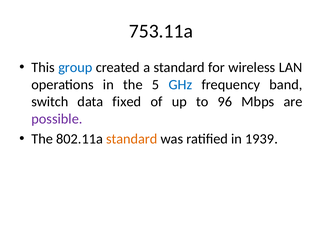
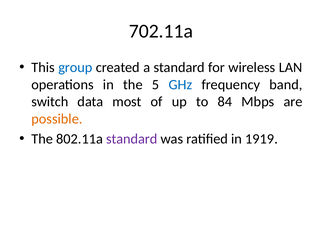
753.11a: 753.11a -> 702.11a (161, 31)
fixed: fixed -> most (127, 102)
96: 96 -> 84 (225, 102)
possible colour: purple -> orange (57, 119)
standard colour: orange -> purple (132, 139)
1939: 1939 -> 1919 (262, 139)
